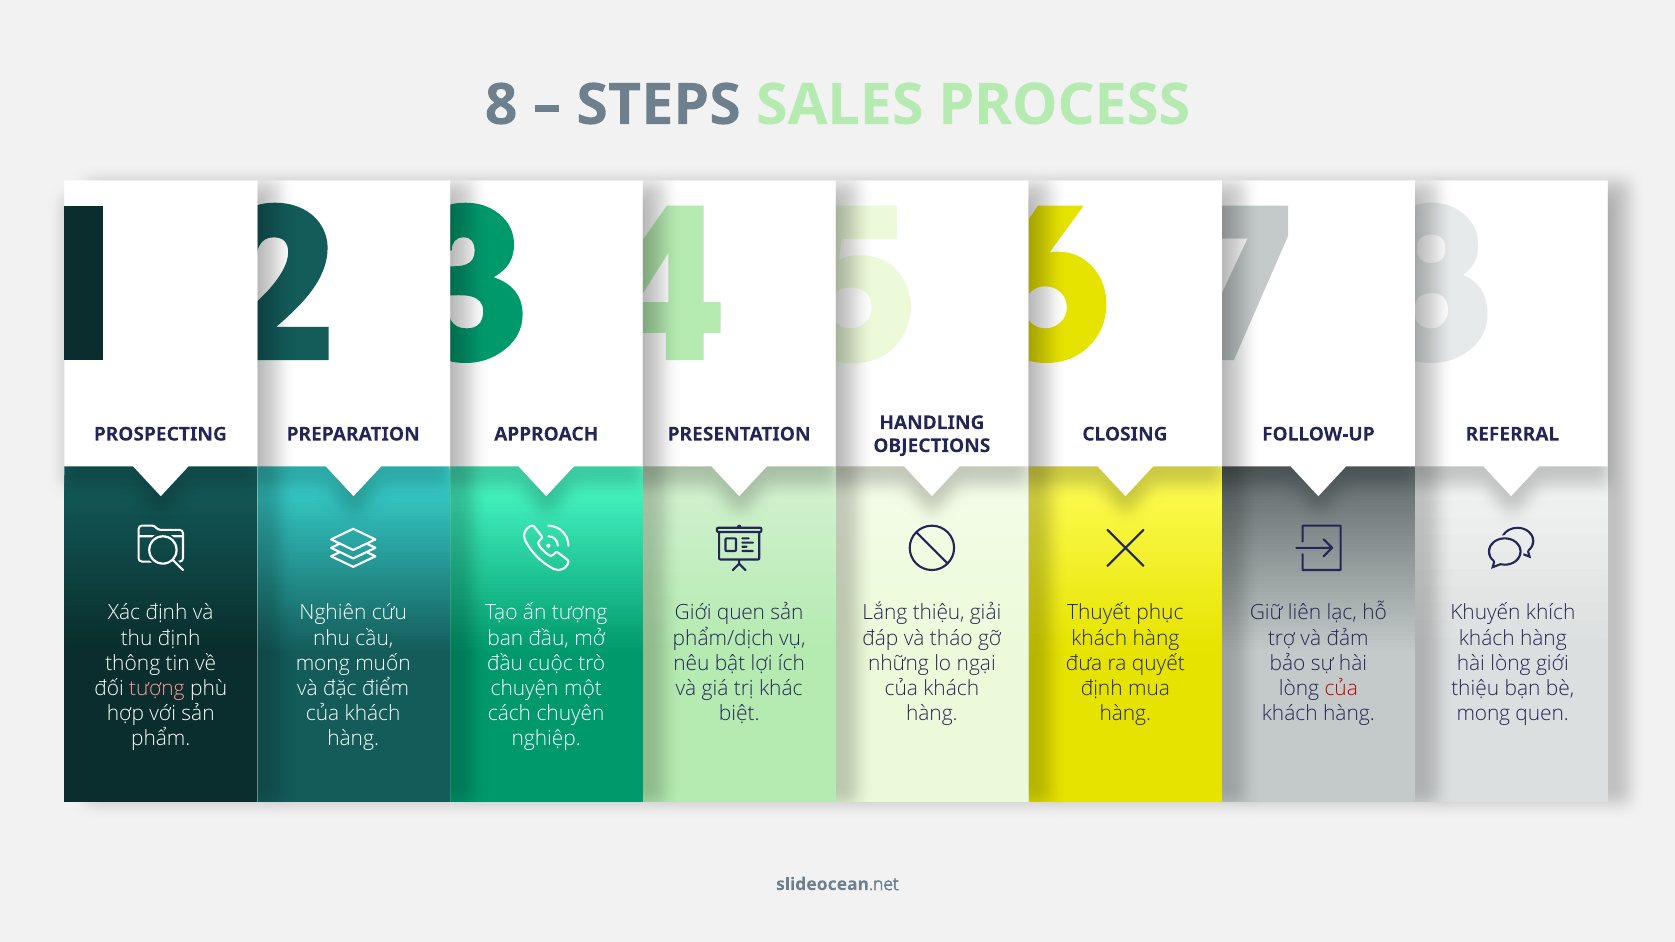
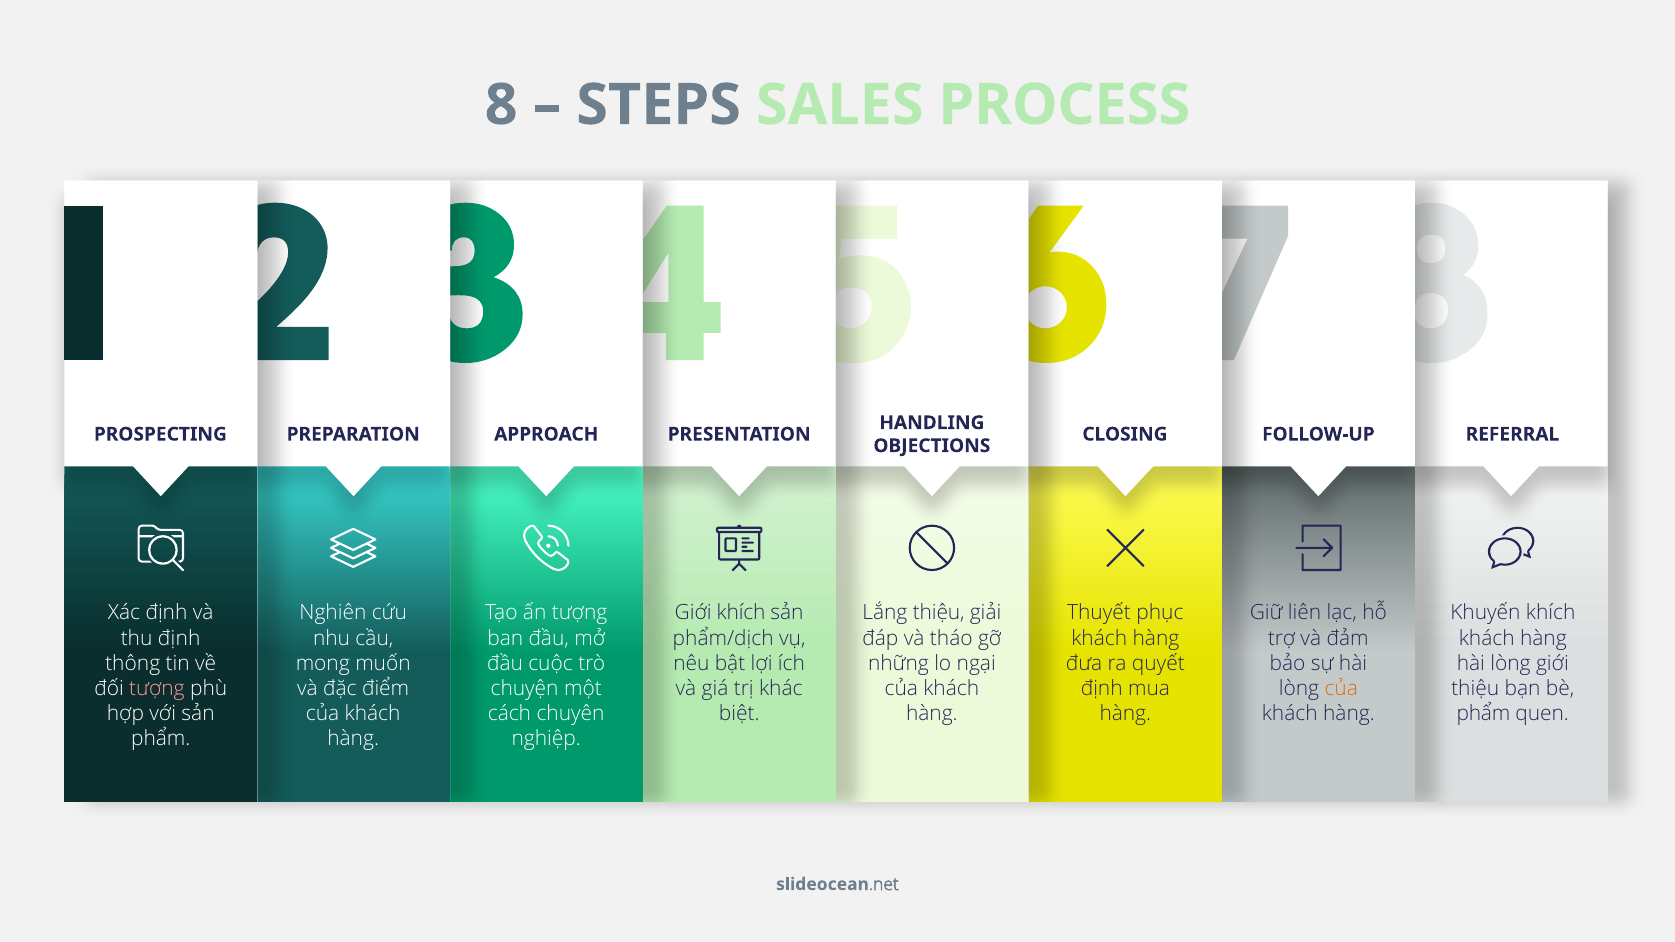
quen: quen -> khích (741, 613)
của colour: red -> orange (1341, 688)
mong: mong -> phẩm (1483, 714)
